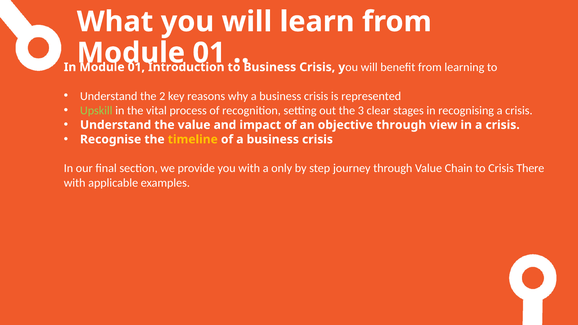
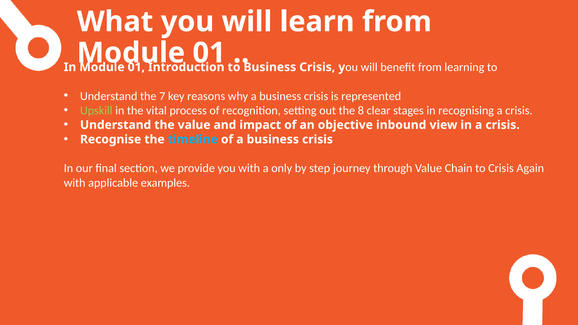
2: 2 -> 7 (162, 96)
3: 3 -> 8 (361, 111)
objective through: through -> inbound (401, 125)
timeline colour: yellow -> light blue (193, 139)
There: There -> Again (530, 168)
